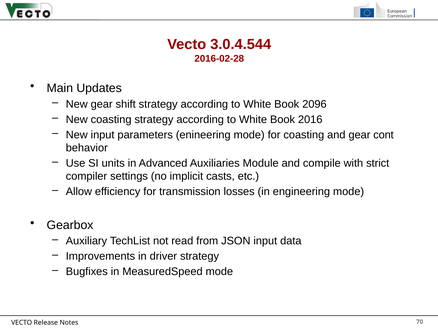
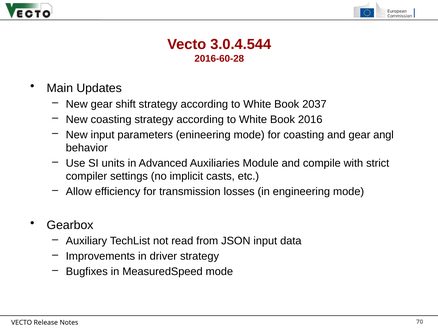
2016-02-28: 2016-02-28 -> 2016-60-28 (219, 59)
2096: 2096 -> 2037 (314, 104)
cont: cont -> angl (384, 135)
